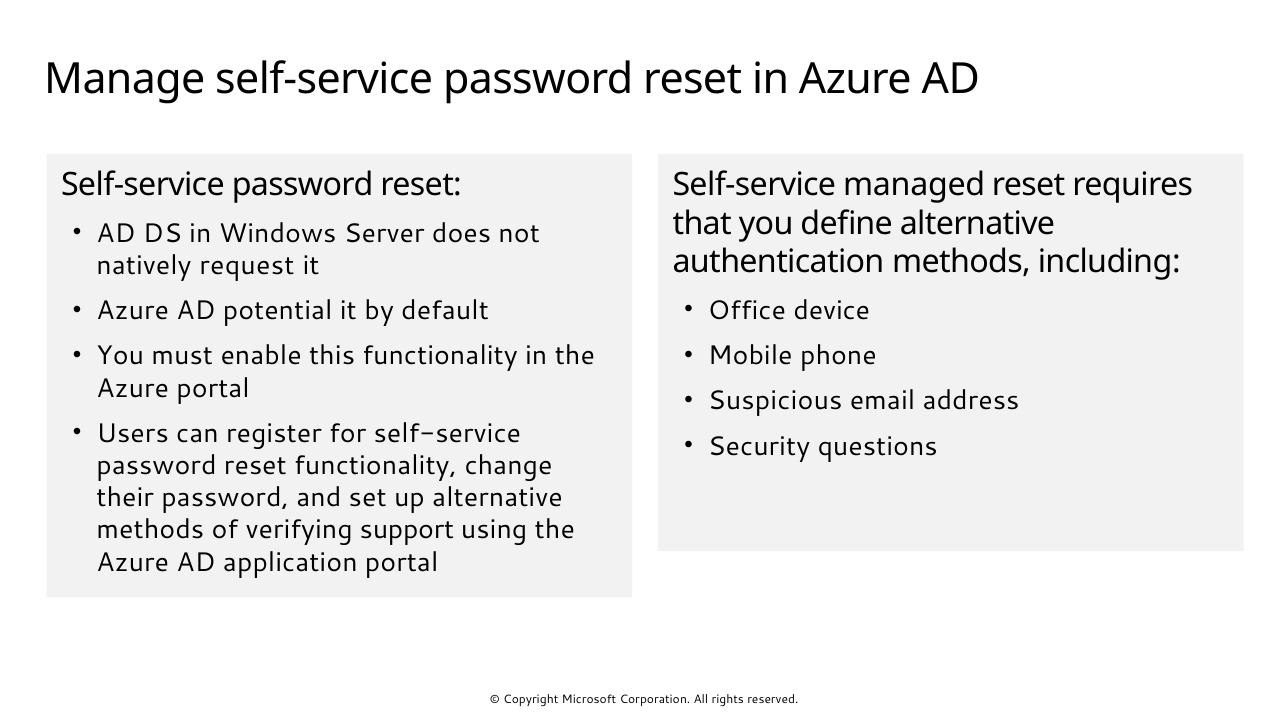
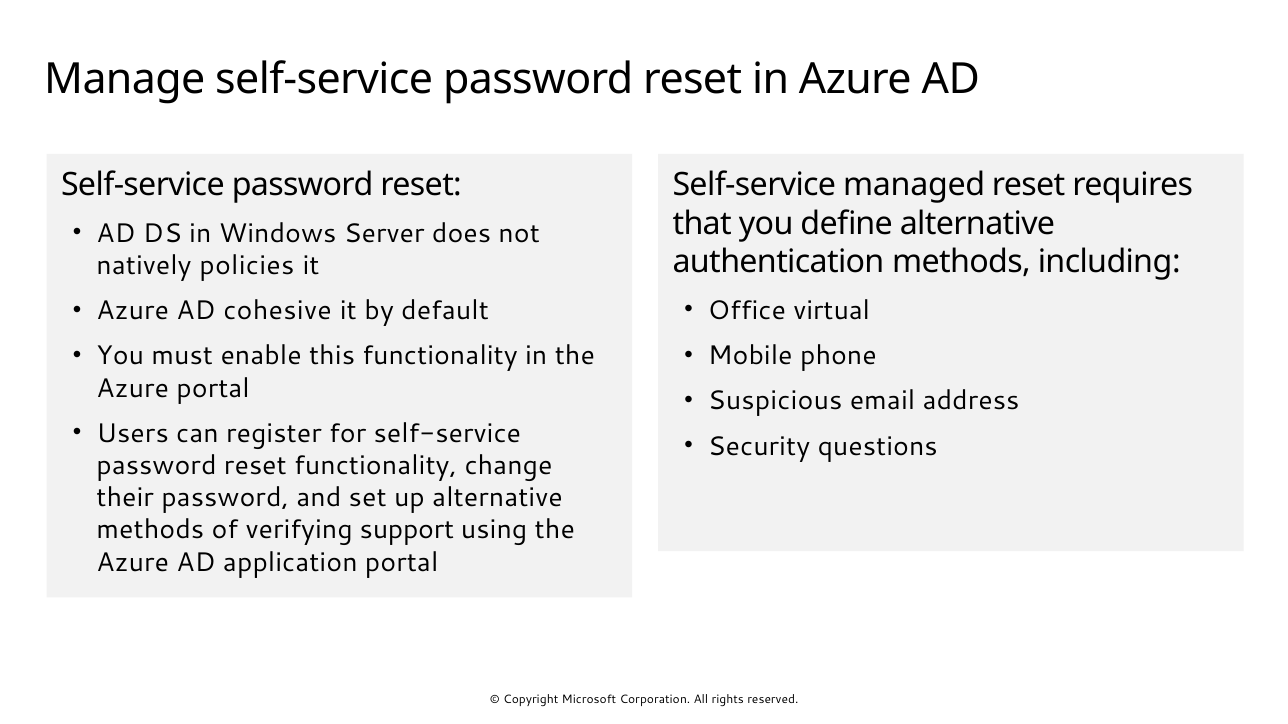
request: request -> policies (247, 266)
device: device -> virtual (832, 311)
potential: potential -> cohesive (278, 311)
